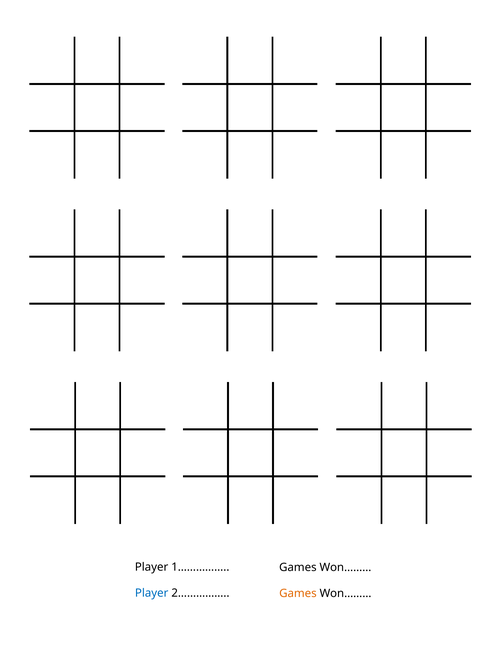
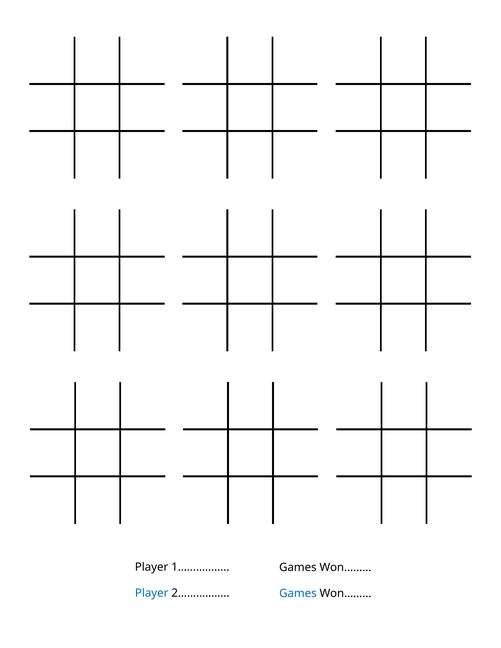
Games colour: orange -> blue (298, 594)
